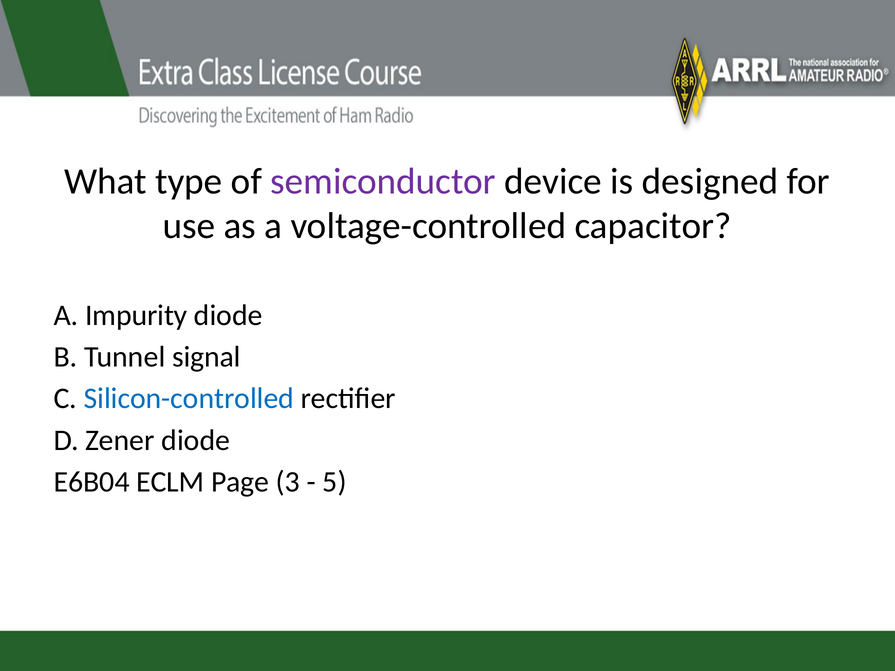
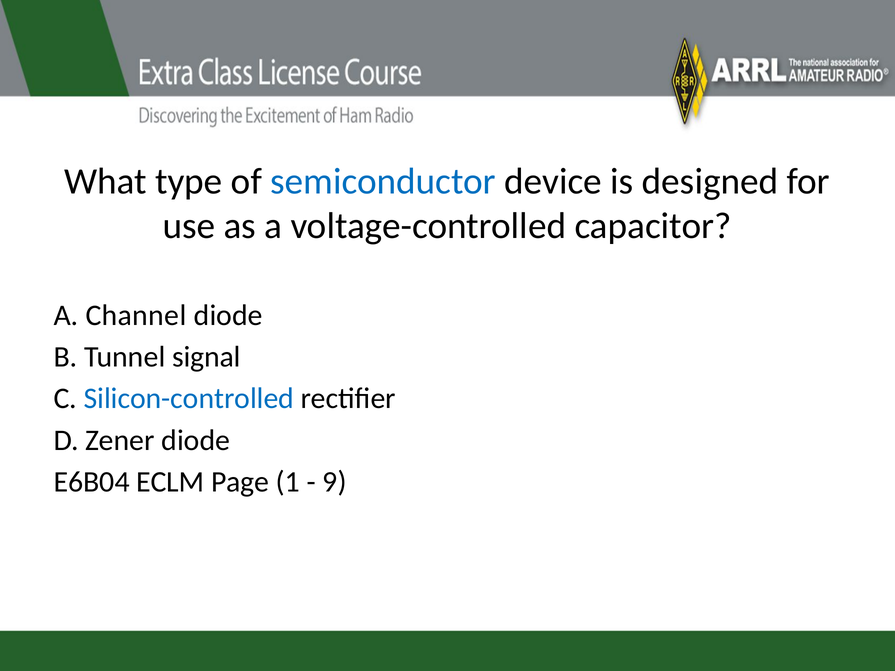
semiconductor colour: purple -> blue (383, 182)
Impurity: Impurity -> Channel (136, 315)
3: 3 -> 1 (288, 482)
5: 5 -> 9 (335, 482)
